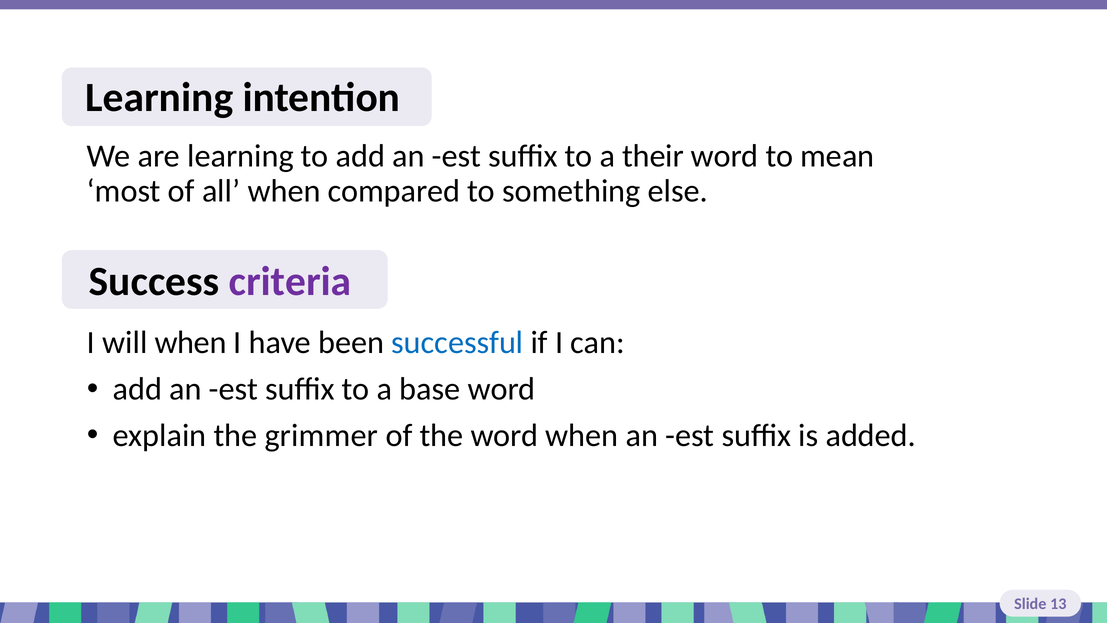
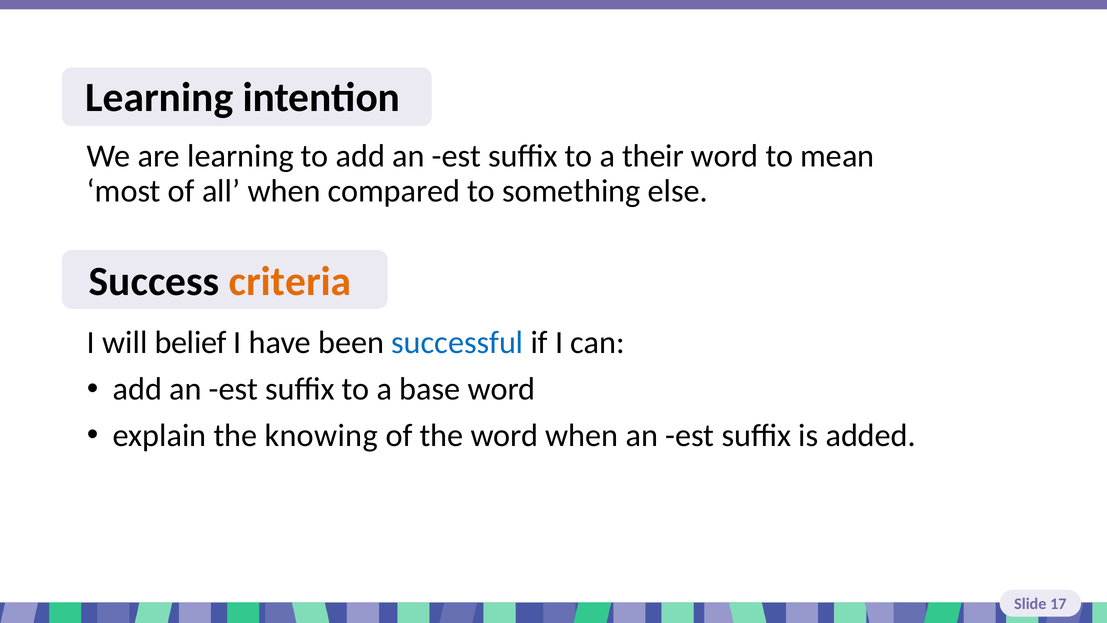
criteria colour: purple -> orange (290, 281)
will when: when -> belief (191, 343)
grimmer: grimmer -> knowing (321, 435)
13: 13 -> 17 (1058, 604)
